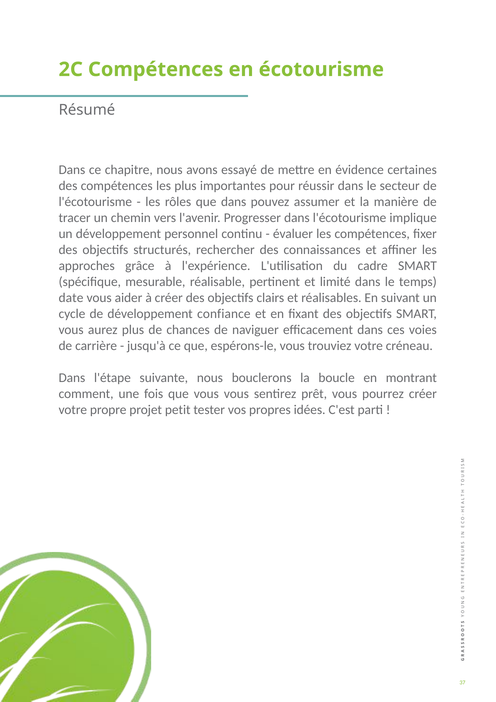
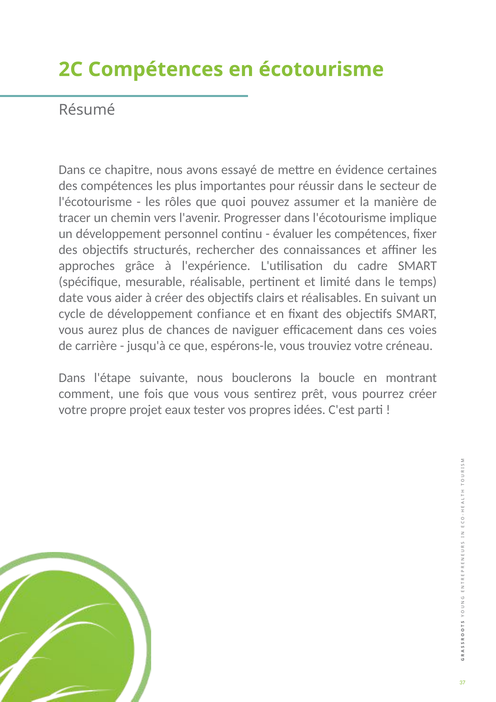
que dans: dans -> quoi (233, 202)
petit: petit -> eaux (178, 409)
